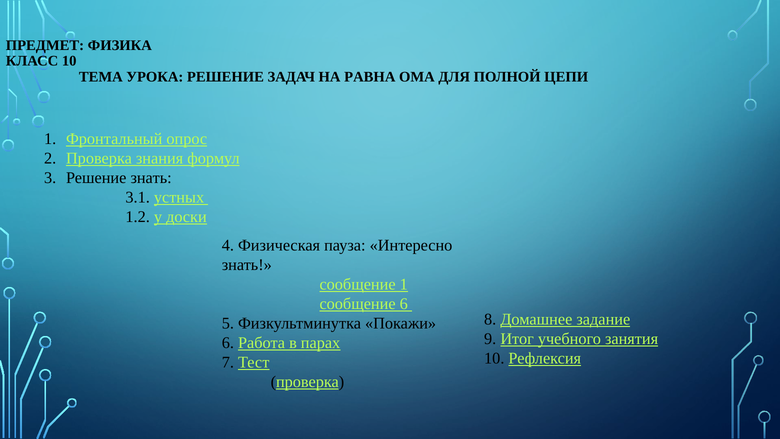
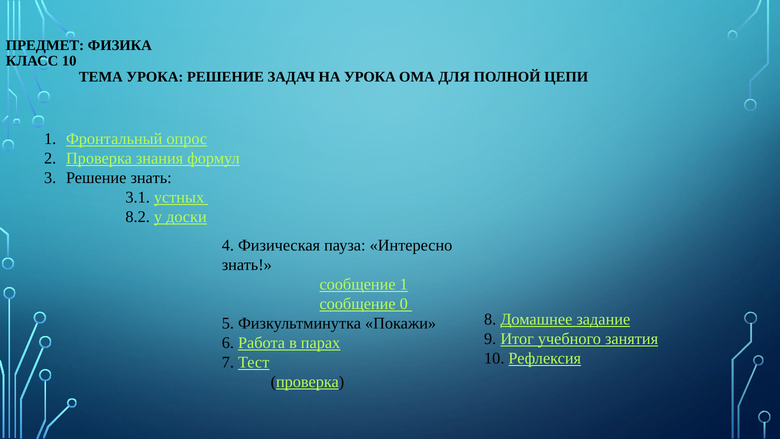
НА РАВНА: РАВНА -> УРОКА (370, 77)
1.2: 1.2 -> 8.2 (138, 217)
сообщение 6: 6 -> 0 (404, 304)
